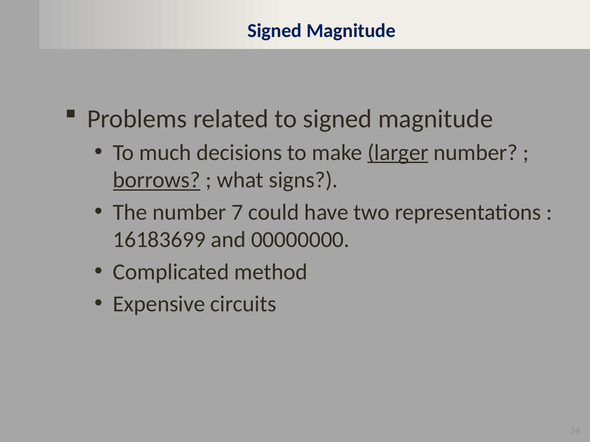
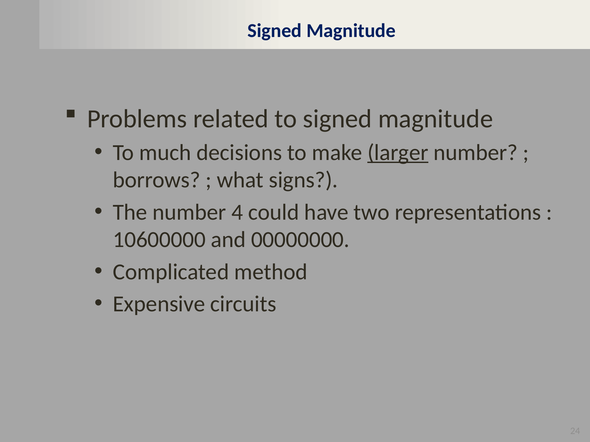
borrows underline: present -> none (157, 180)
7: 7 -> 4 (237, 212)
16183699: 16183699 -> 10600000 (159, 240)
